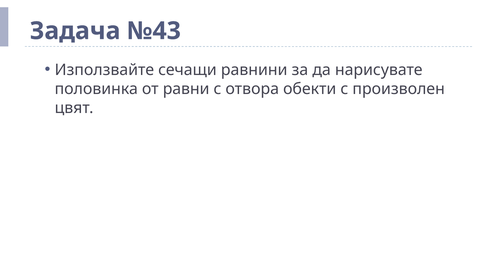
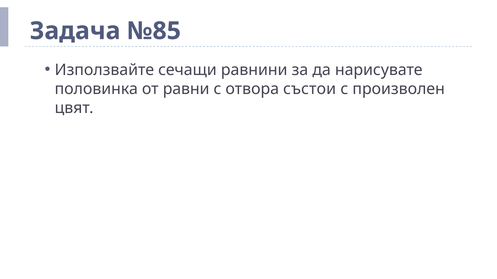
№43: №43 -> №85 (154, 31)
обекти: обекти -> състои (310, 89)
